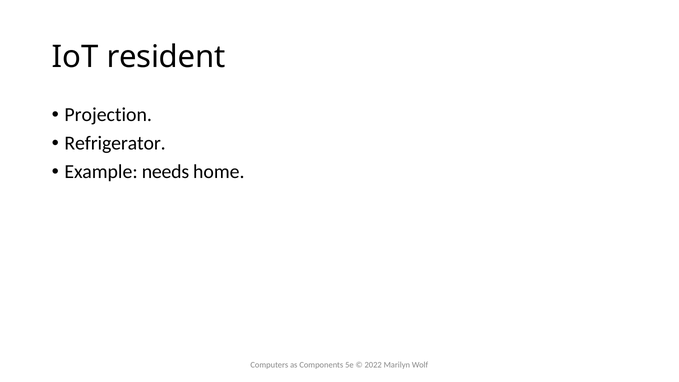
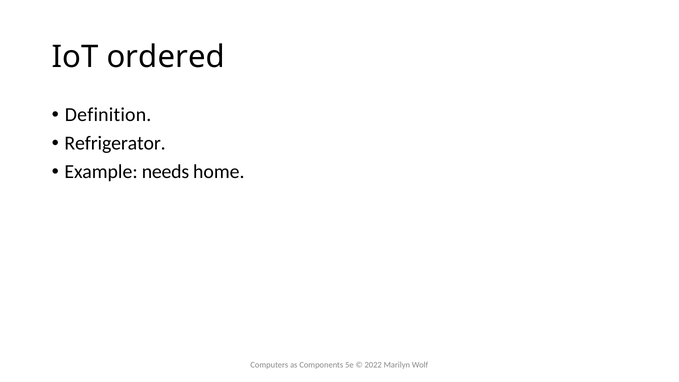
resident: resident -> ordered (166, 57)
Projection: Projection -> Definition (108, 115)
